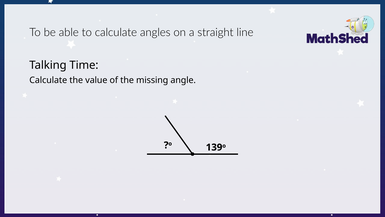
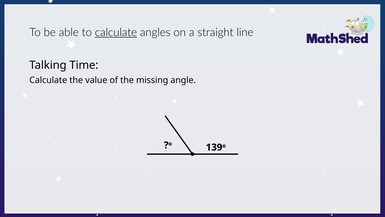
calculate underline: none -> present (116, 32)
